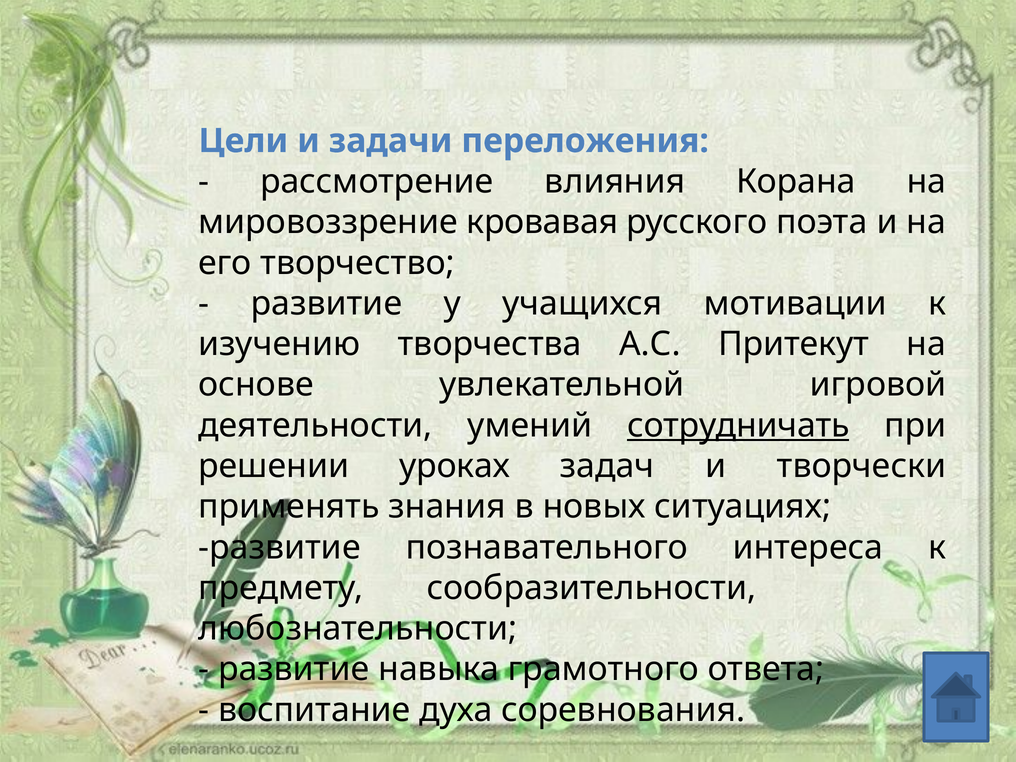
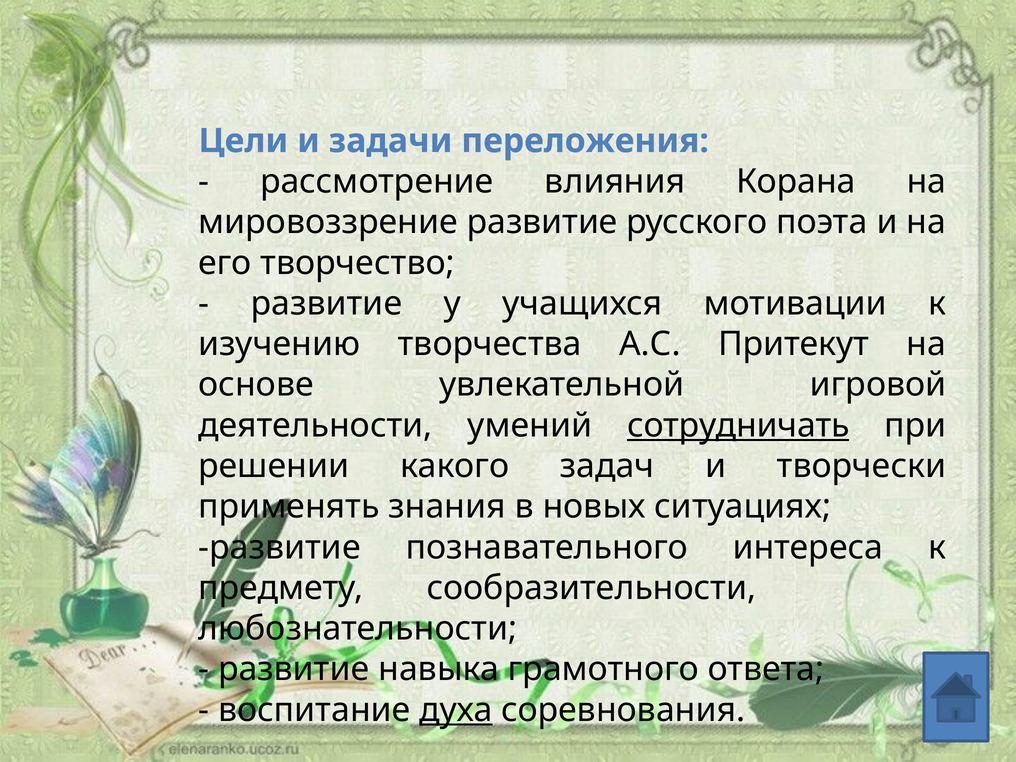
мировоззрение кровавая: кровавая -> развитие (542, 222)
уроках: уроках -> какого (455, 466)
духа underline: none -> present (456, 710)
